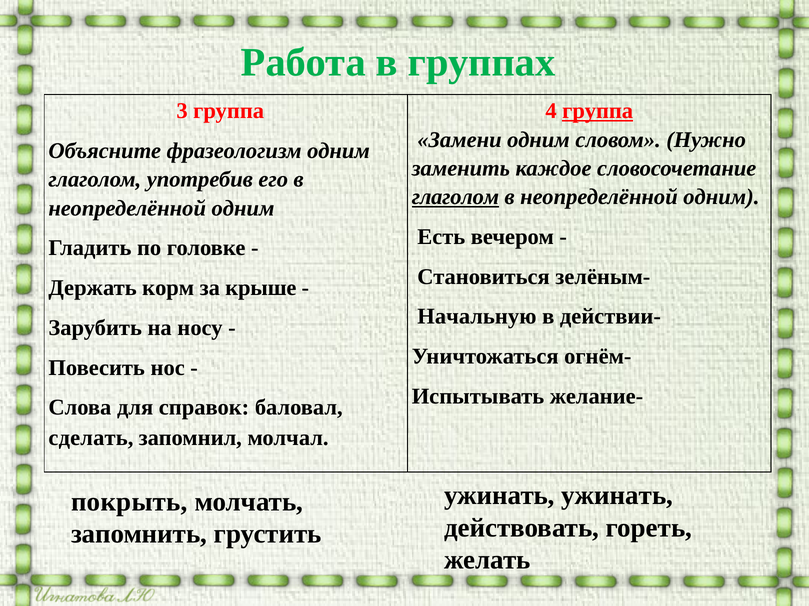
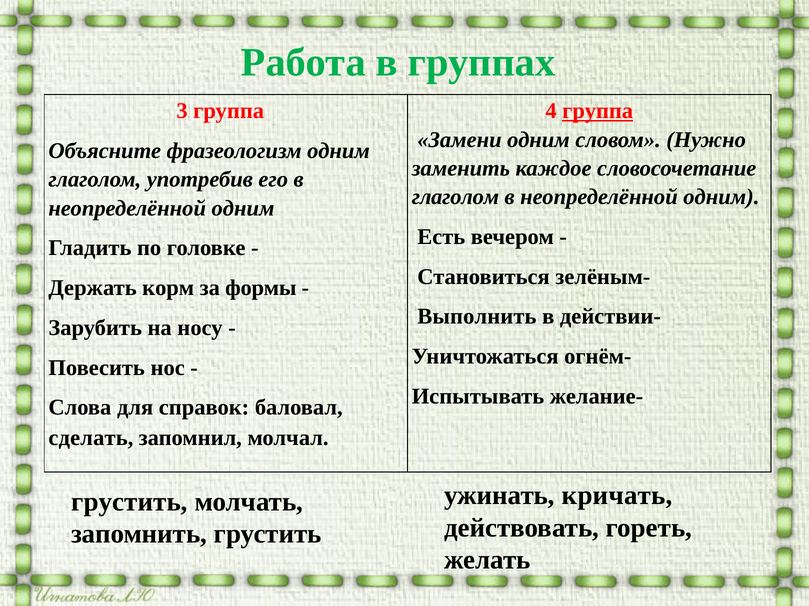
глаголом underline: present -> none (455, 197)
крыше: крыше -> формы (261, 288)
Начальную: Начальную -> Выполнить (477, 317)
ужинать ужинать: ужинать -> кричать (617, 496)
покрыть: покрыть -> грустить (129, 502)
